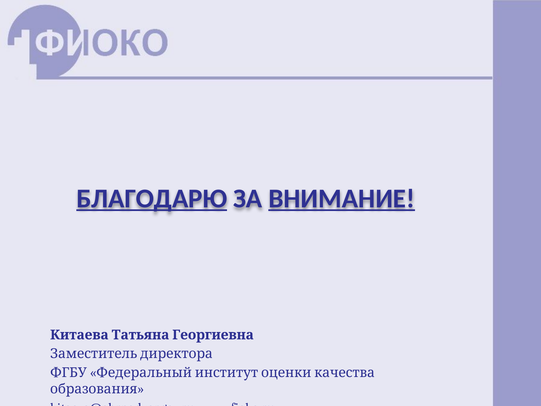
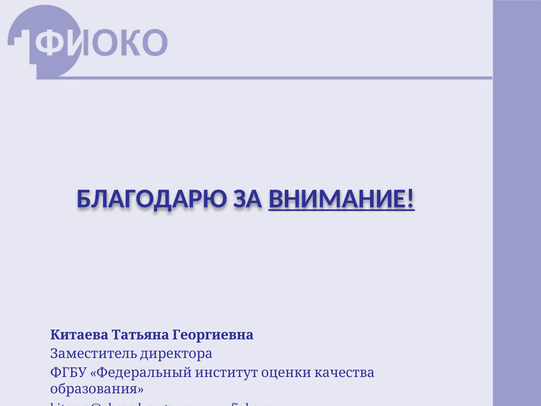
БЛАГОДАРЮ underline: present -> none (152, 198)
